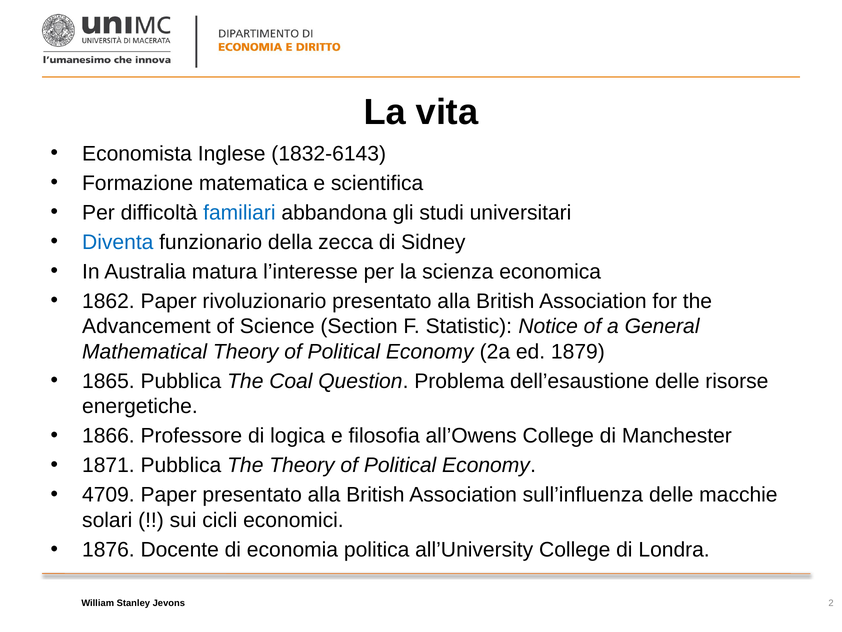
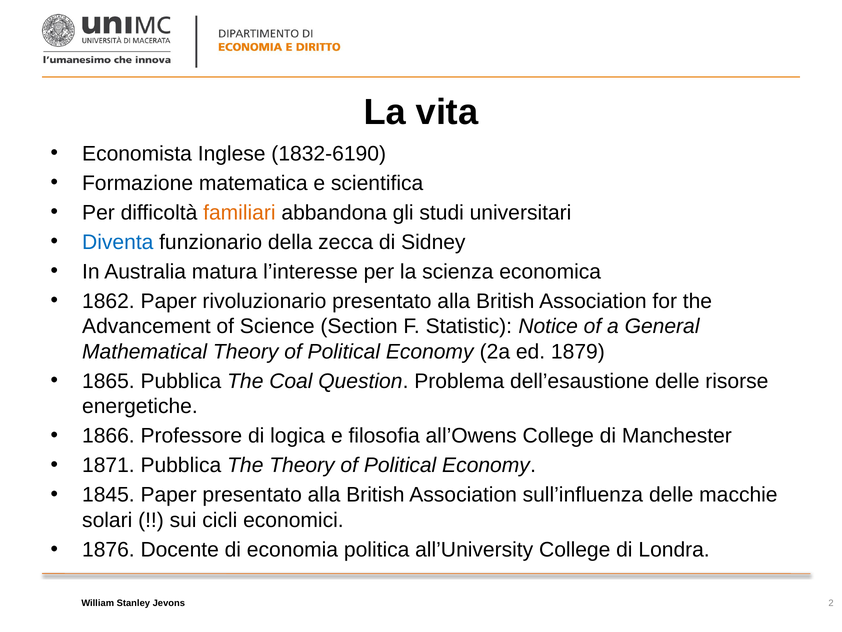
1832-6143: 1832-6143 -> 1832-6190 (329, 154)
familiari colour: blue -> orange (239, 212)
4709: 4709 -> 1845 (108, 495)
